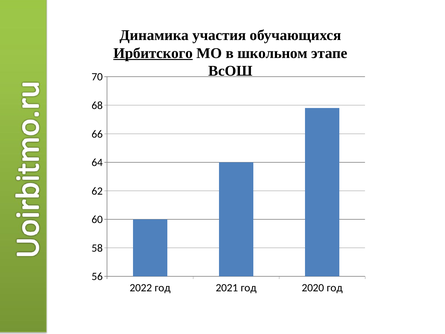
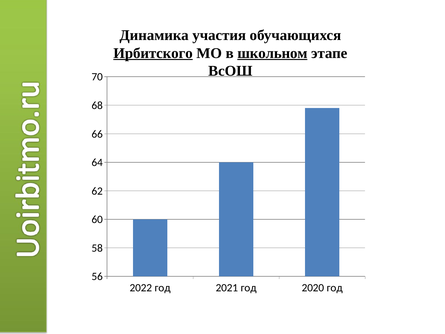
школьном underline: none -> present (272, 53)
